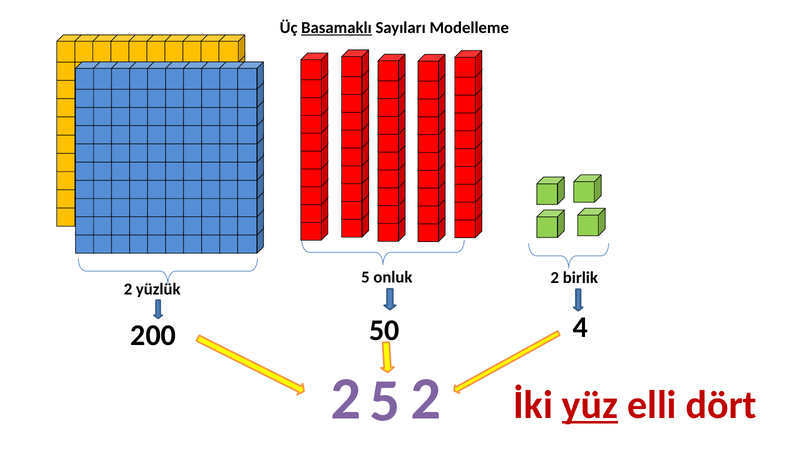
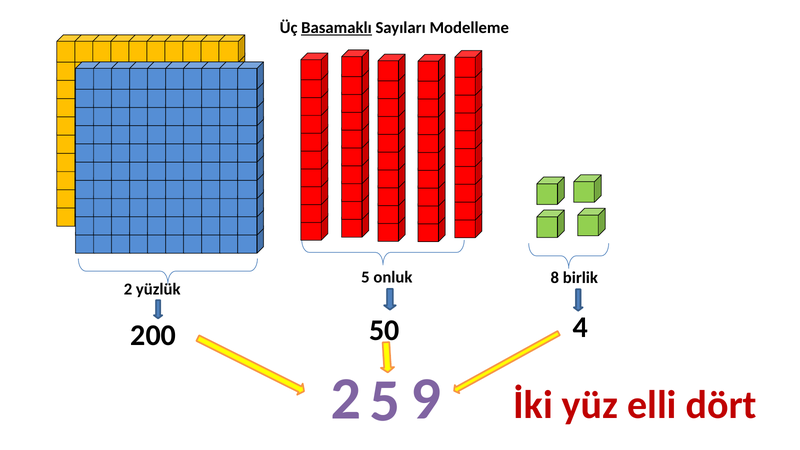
onluk 2: 2 -> 8 (555, 278)
5 2: 2 -> 9 (426, 399)
yüz underline: present -> none (590, 405)
